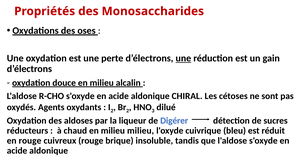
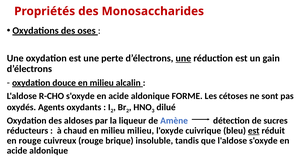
CHIRAL: CHIRAL -> FORME (187, 96)
Digérer: Digérer -> Amène (174, 121)
est underline: none -> present (254, 131)
